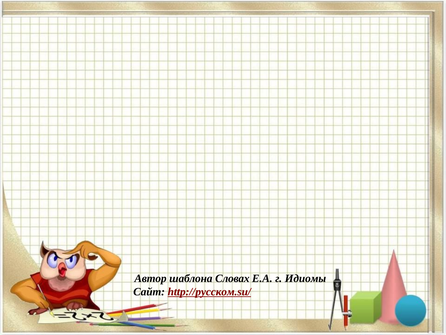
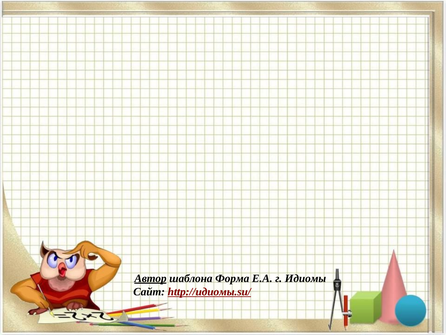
Автор underline: none -> present (150, 278)
Словах: Словах -> Форма (232, 278)
http://русском.su/: http://русском.su/ -> http://идиомы.su/ (209, 291)
